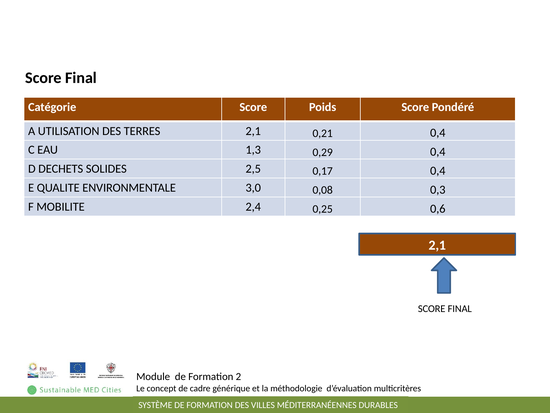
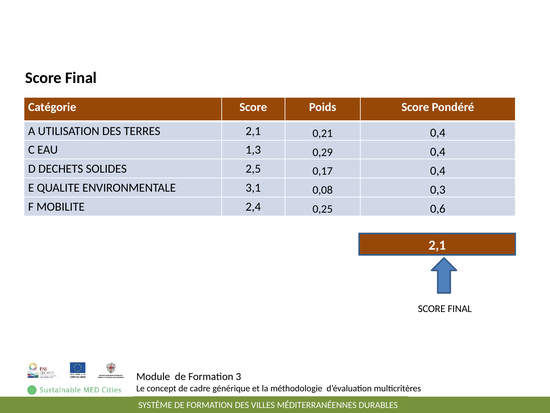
3,0: 3,0 -> 3,1 (253, 188)
2: 2 -> 3 (238, 376)
